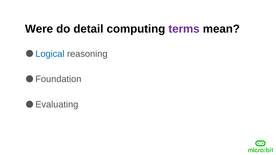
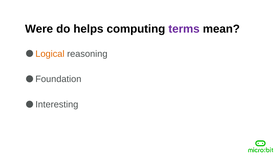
detail: detail -> helps (88, 29)
Logical colour: blue -> orange (50, 54)
Evaluating: Evaluating -> Interesting (57, 105)
